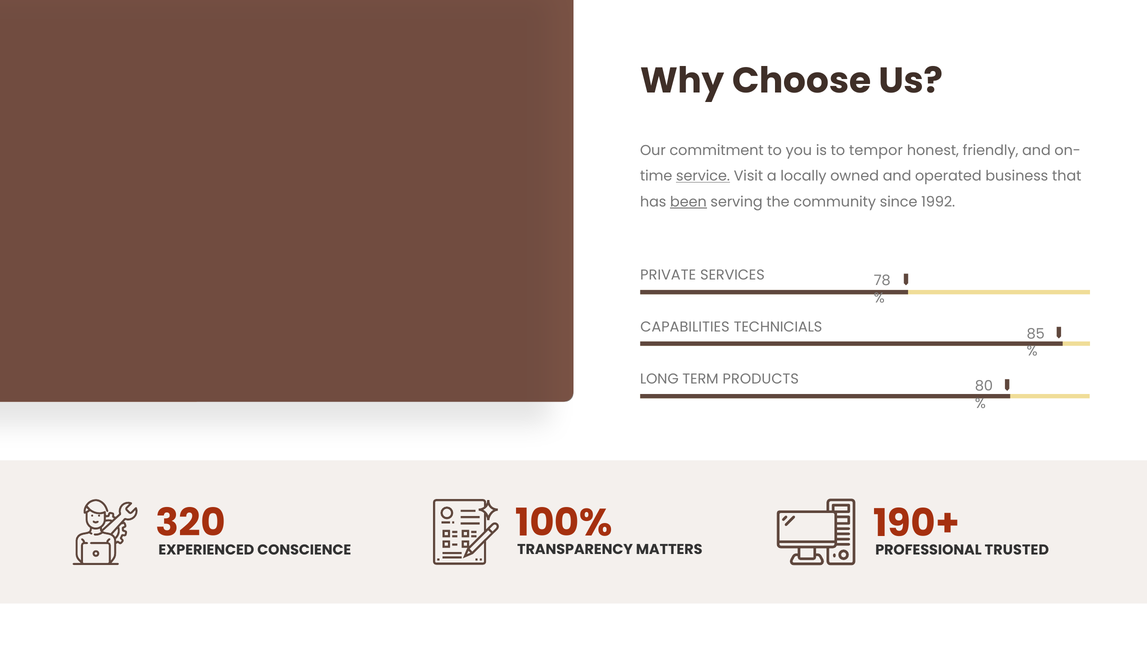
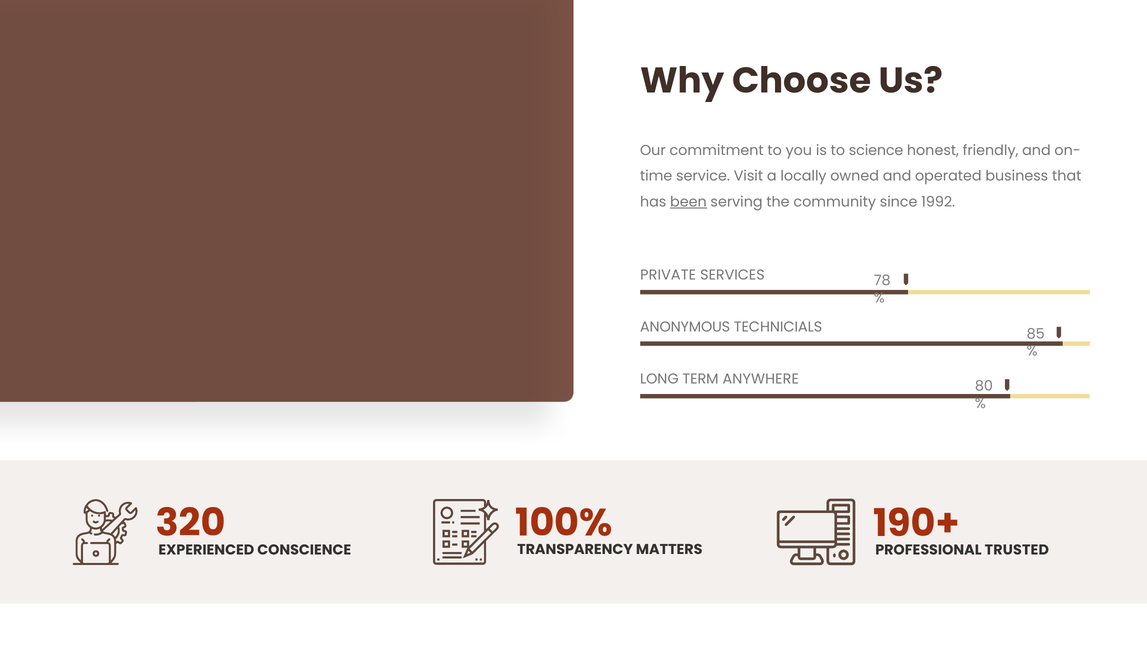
tempor: tempor -> science (876, 150)
service underline: present -> none (703, 176)
CAPABILITIES: CAPABILITIES -> ANONYMOUS (685, 327)
PRODUCTS: PRODUCTS -> ANYWHERE (761, 379)
